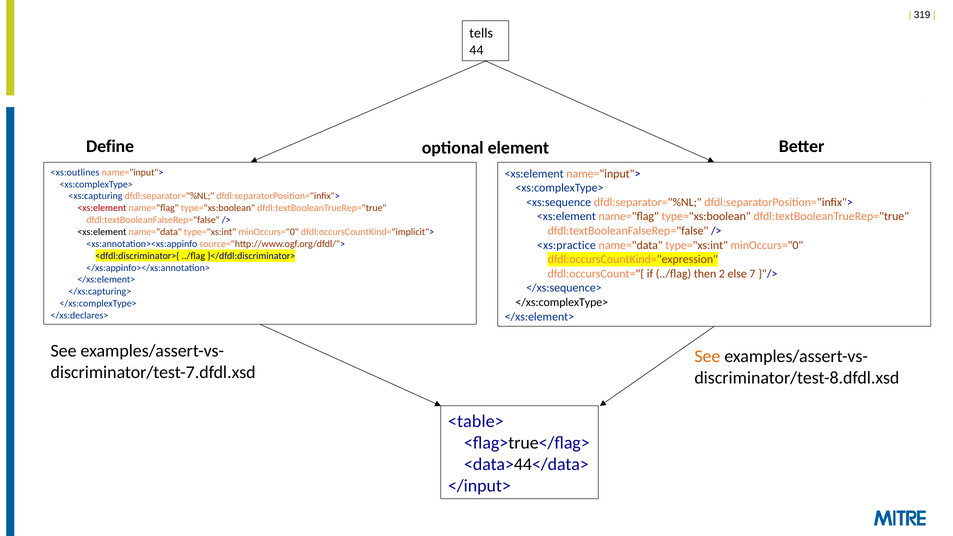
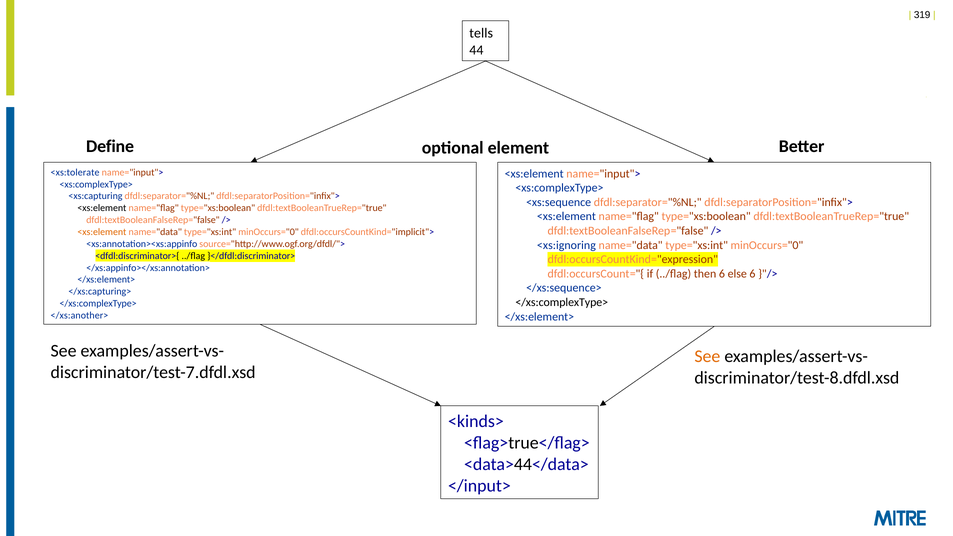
<xs:outlines: <xs:outlines -> <xs:tolerate (75, 172)
<xs:element colour: red -> black (102, 208)
<xs:element colour: black -> orange (102, 232)
<xs:practice: <xs:practice -> <xs:ignoring (566, 245)
then 2: 2 -> 6 (722, 274)
else 7: 7 -> 6 (752, 274)
</xs:declares>: </xs:declares> -> </xs:another> (79, 316)
<table>: <table> -> <kinds> (476, 421)
